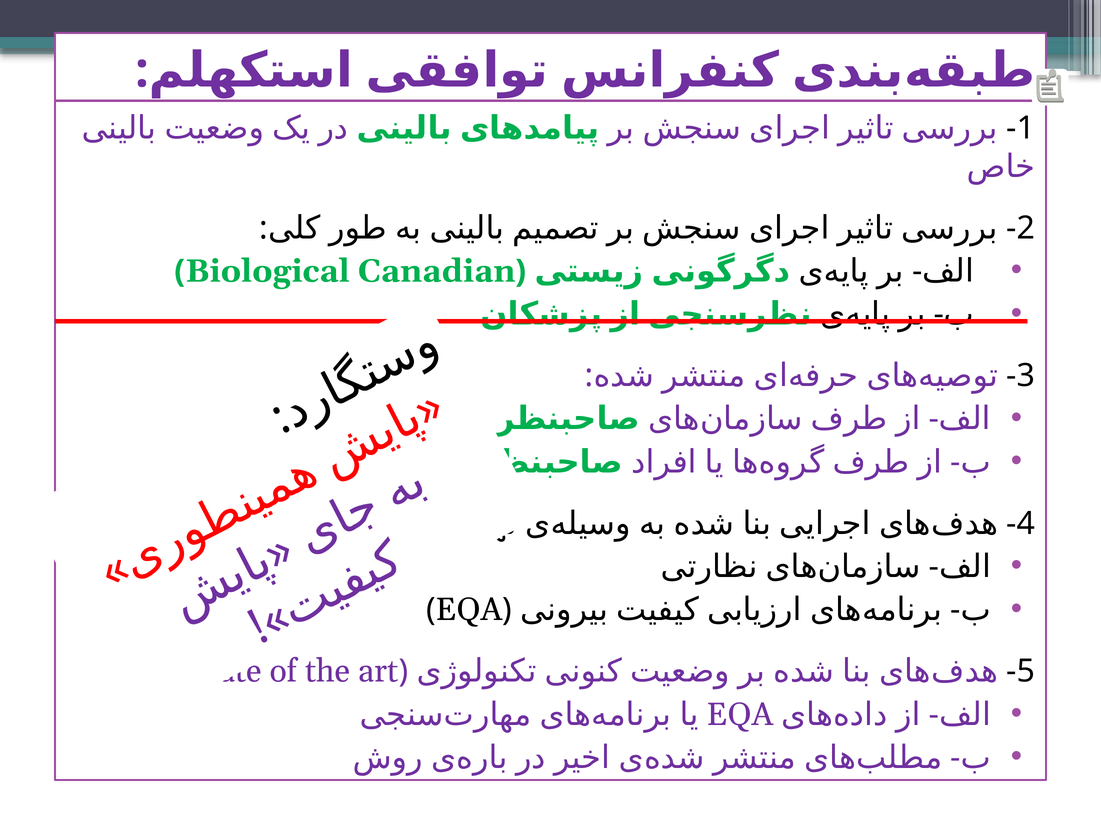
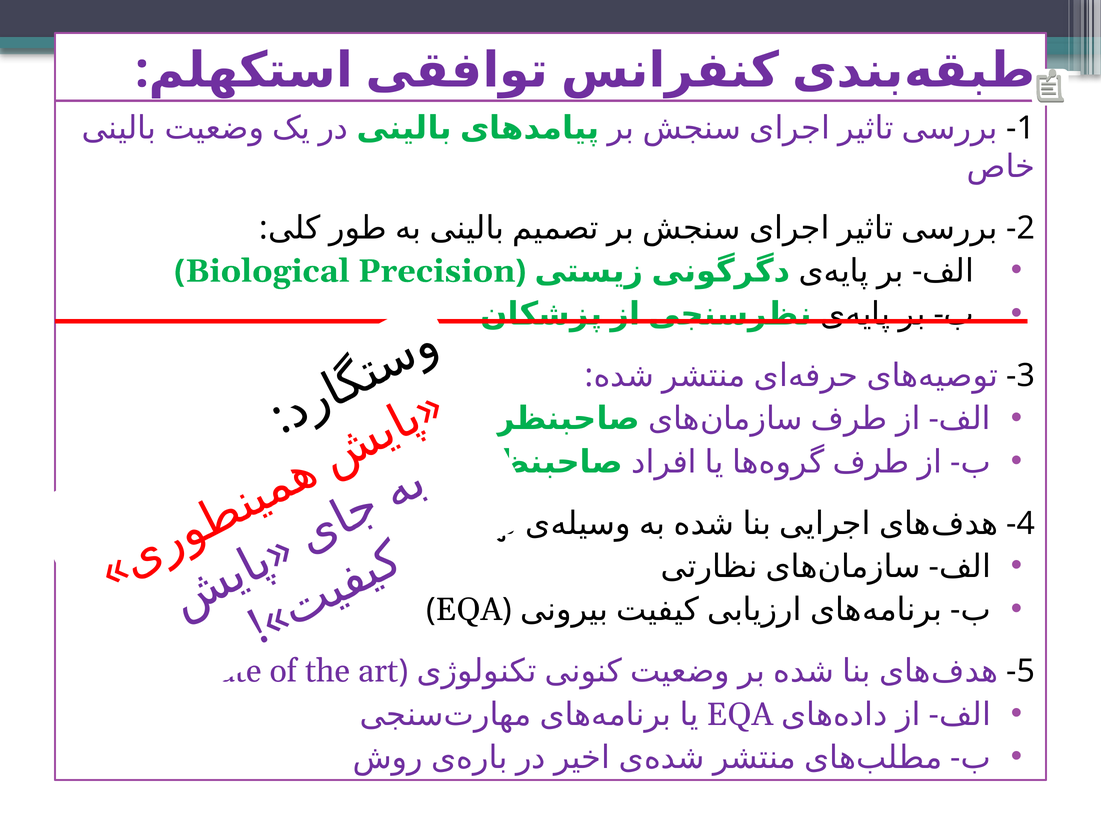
Canadian: Canadian -> Precision (437, 271)
